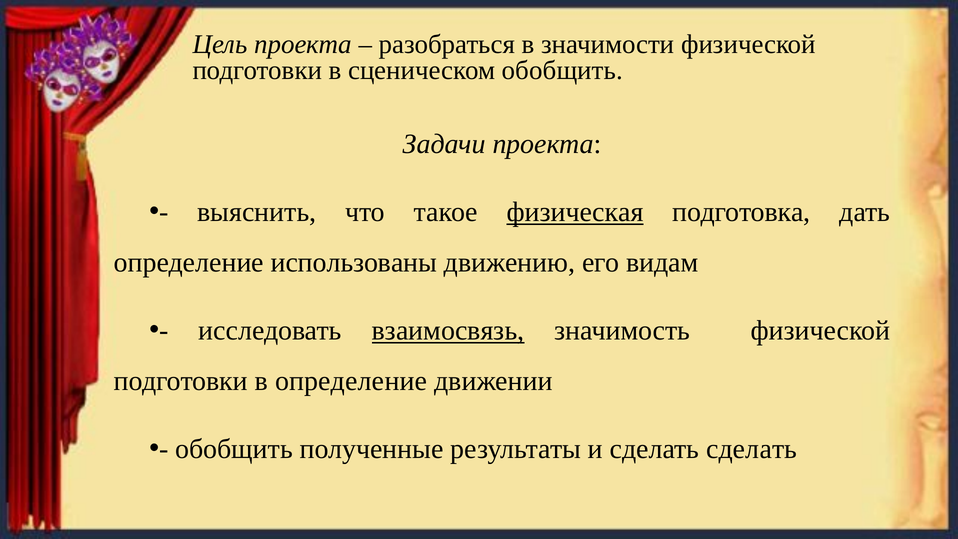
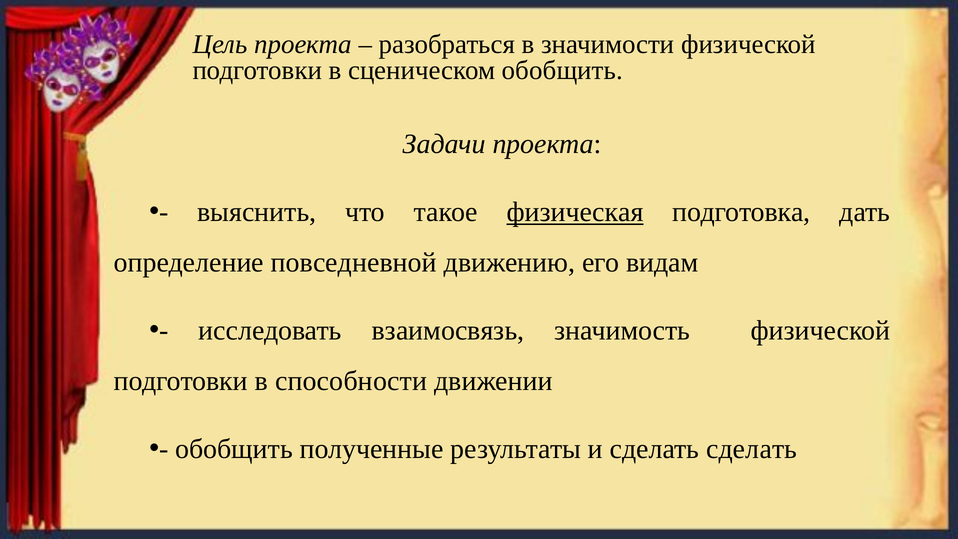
использованы: использованы -> повседневной (354, 262)
взаимосвязь underline: present -> none (448, 331)
в определение: определение -> способности (351, 381)
